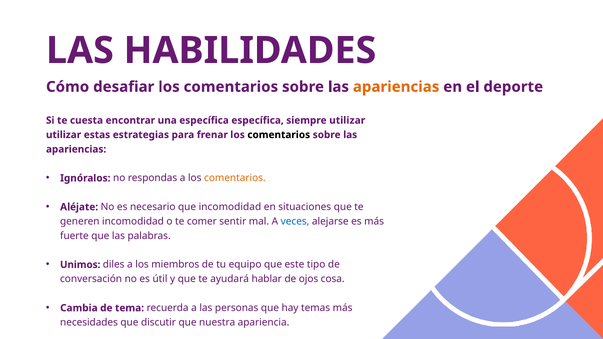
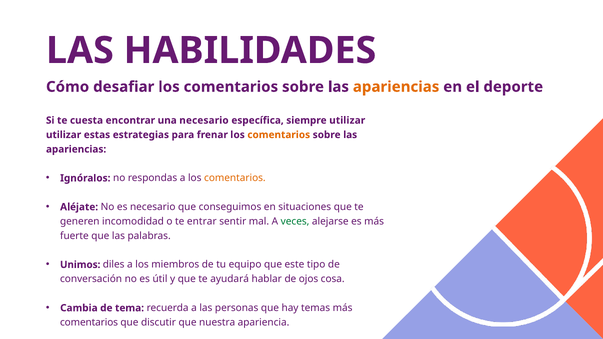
una específica: específica -> necesario (204, 120)
comentarios colour: black -> orange (279, 135)
que incomodidad: incomodidad -> conseguimos (230, 207)
comer: comer -> entrar (202, 222)
veces colour: blue -> green (295, 222)
necesidades: necesidades -> comentarios (89, 323)
